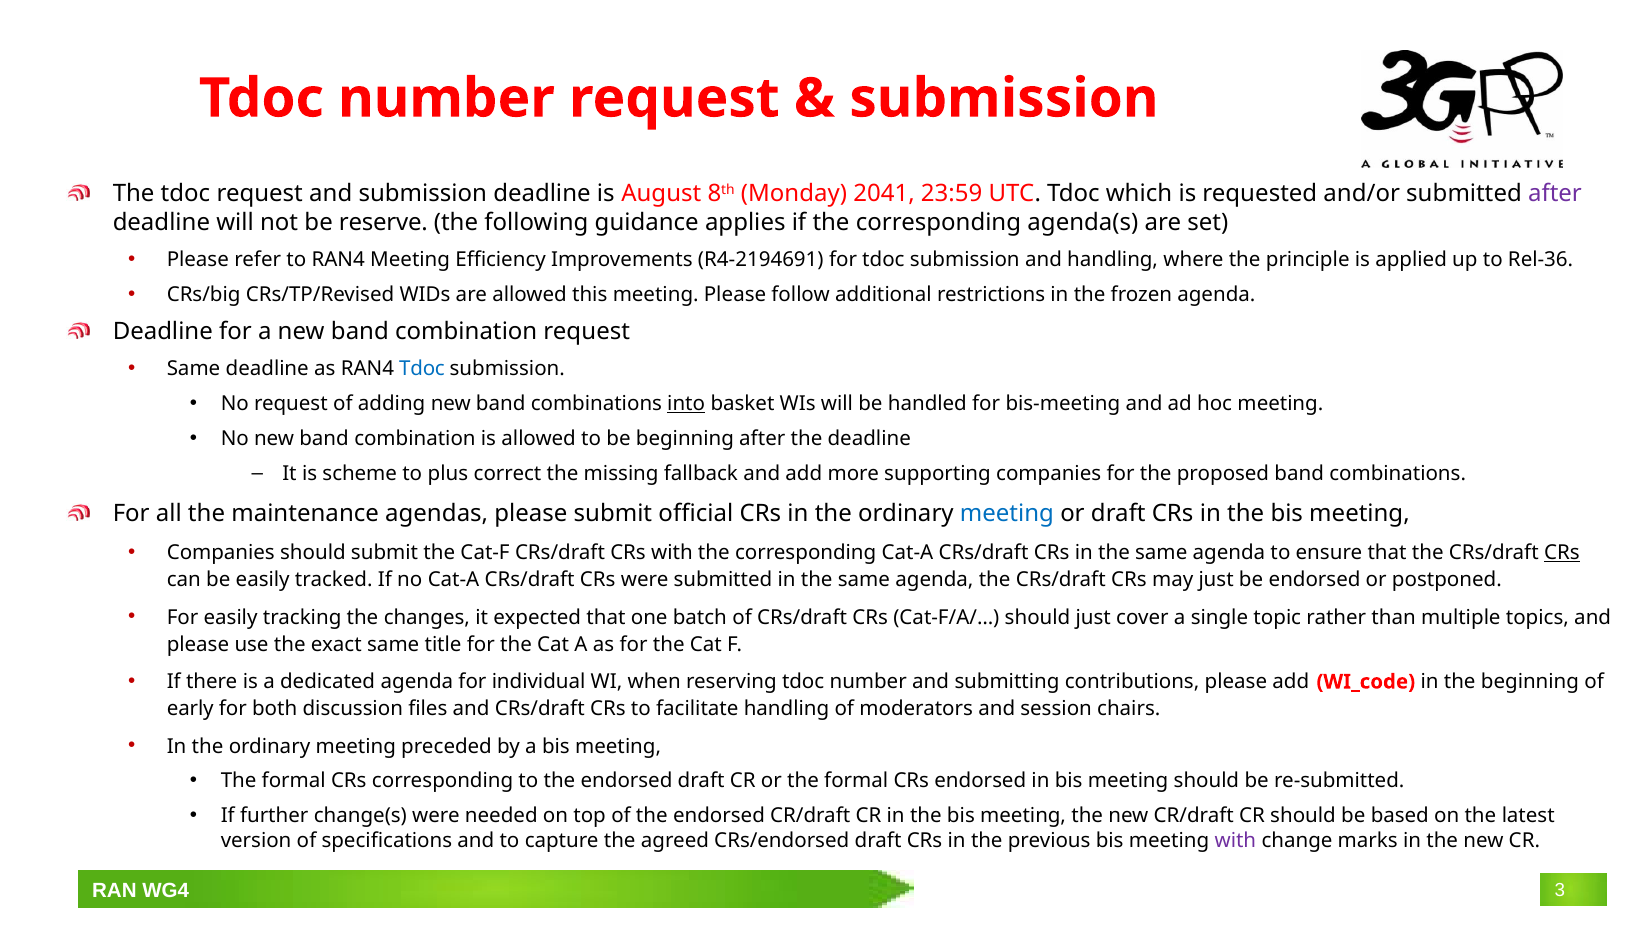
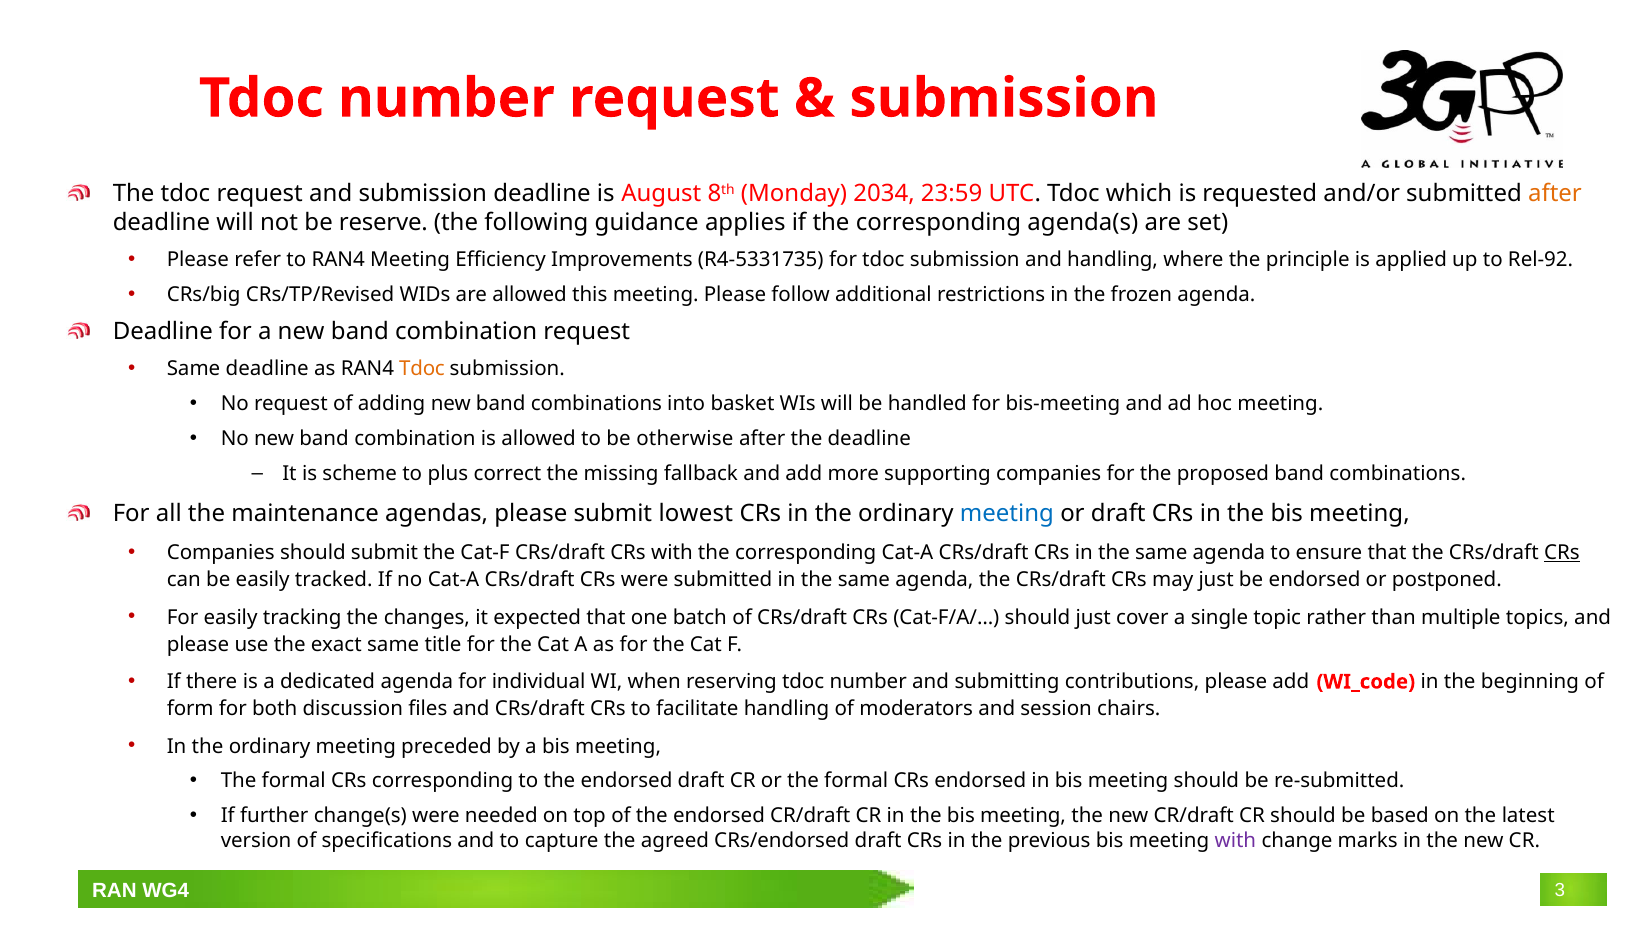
2041: 2041 -> 2034 (884, 194)
after colour: purple -> orange (1555, 194)
R4-2194691: R4-2194691 -> R4-5331735 (761, 260)
Rel-36: Rel-36 -> Rel-92 (1541, 260)
Tdoc colour: blue -> orange (422, 369)
into underline: present -> none (686, 404)
be beginning: beginning -> otherwise (685, 439)
official: official -> lowest (696, 514)
early: early -> form (190, 709)
